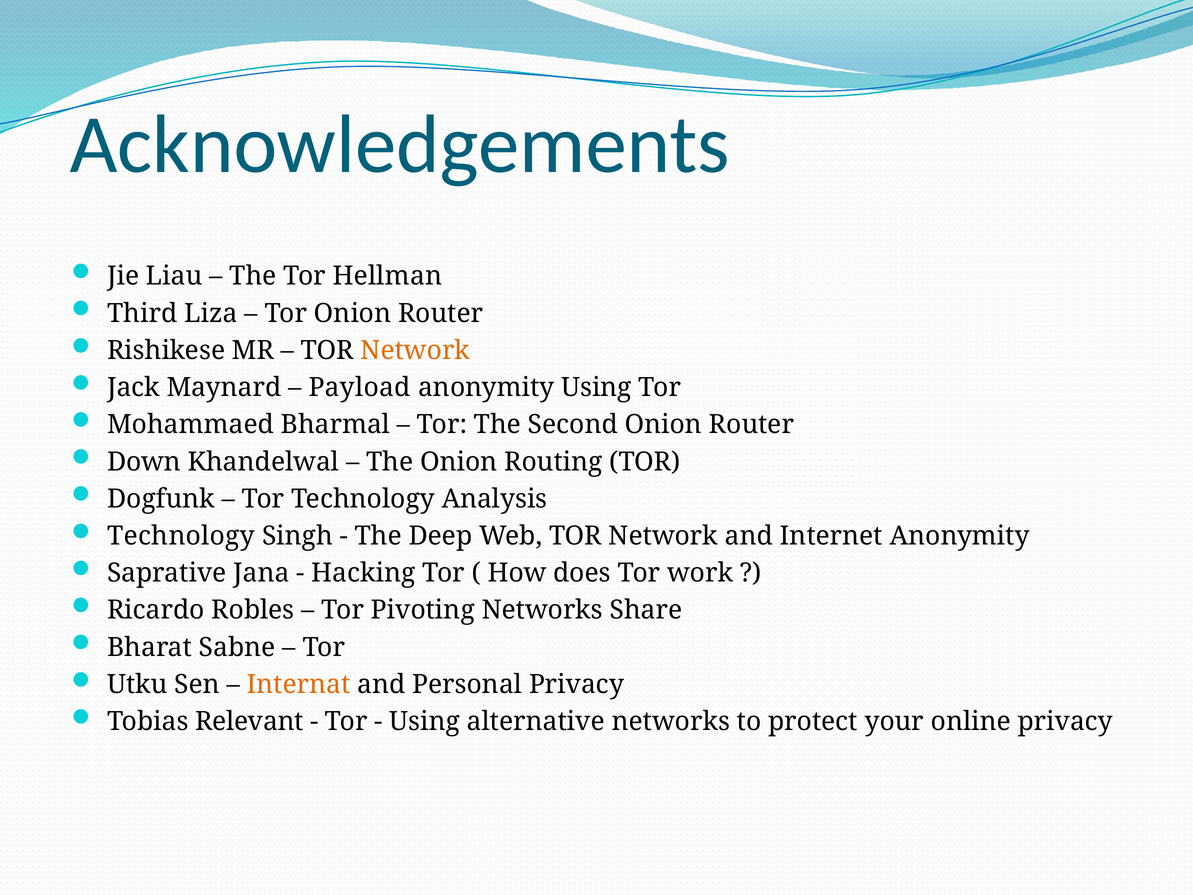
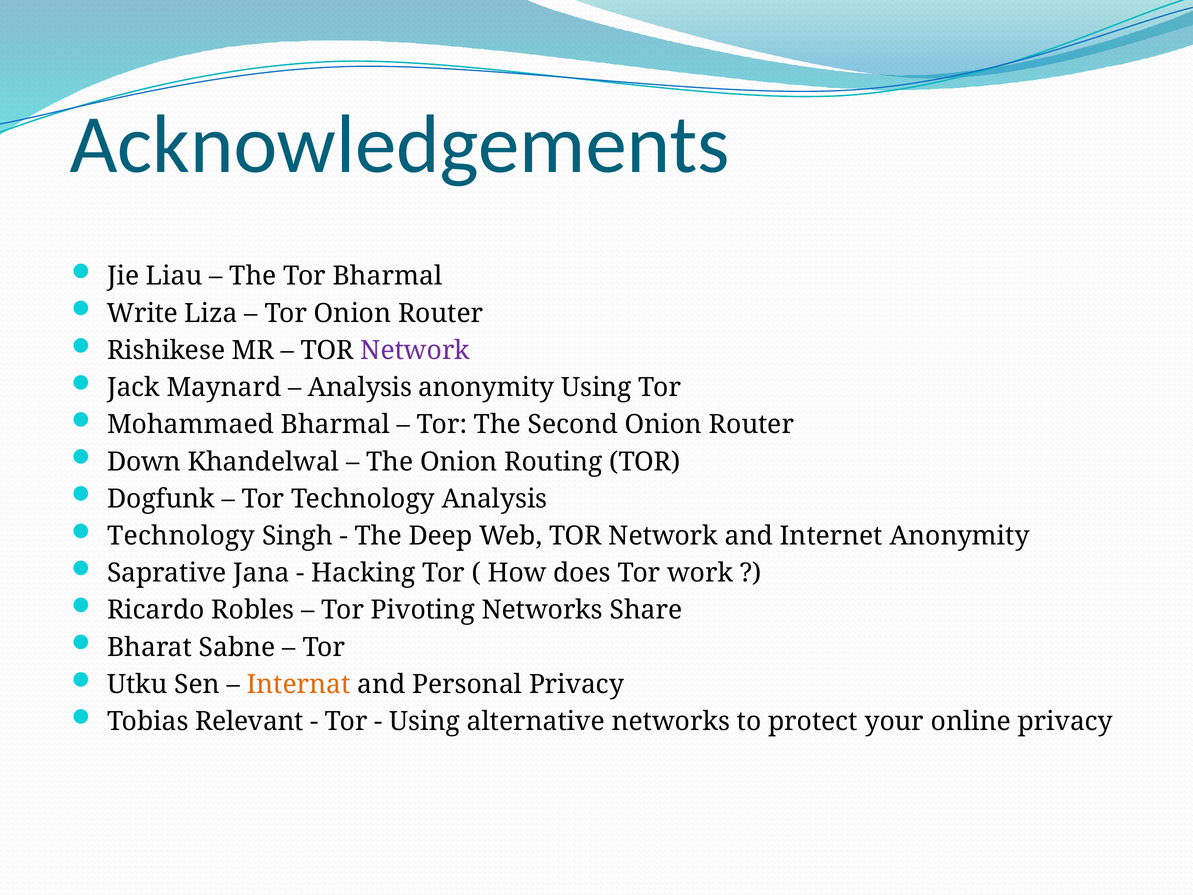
Tor Hellman: Hellman -> Bharmal (387, 276)
Third: Third -> Write (142, 313)
Network colour: orange -> purple (415, 350)
Payload: Payload -> Analysis (360, 387)
